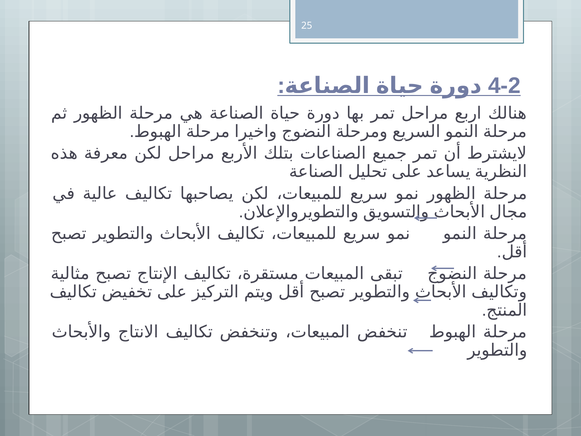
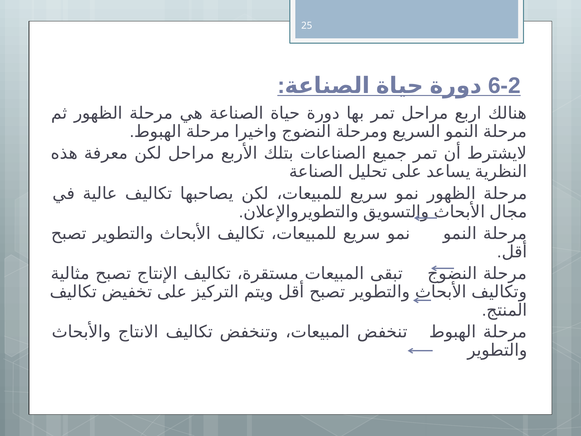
4-2: 4-2 -> 6-2 (504, 86)
